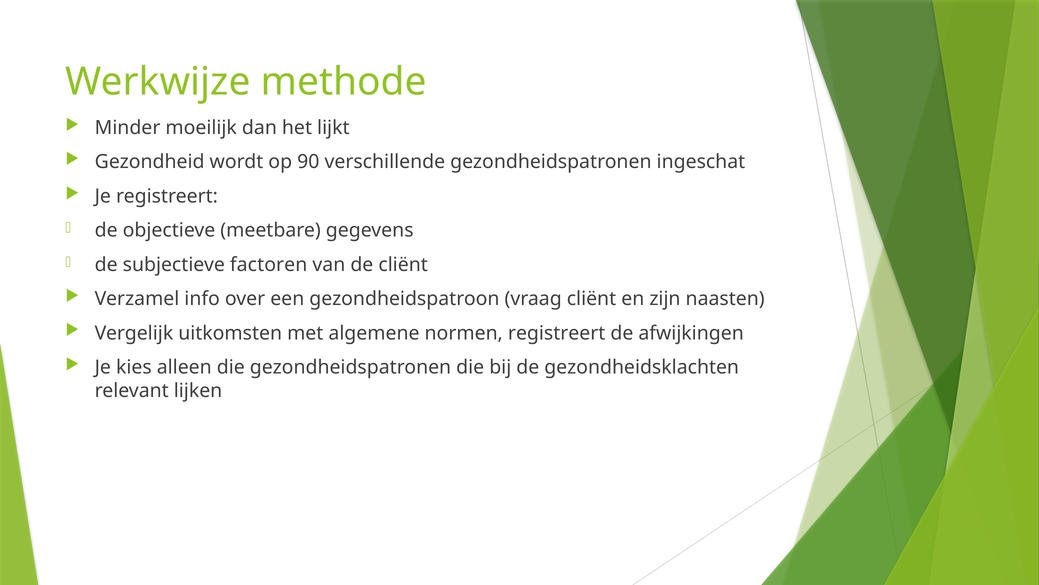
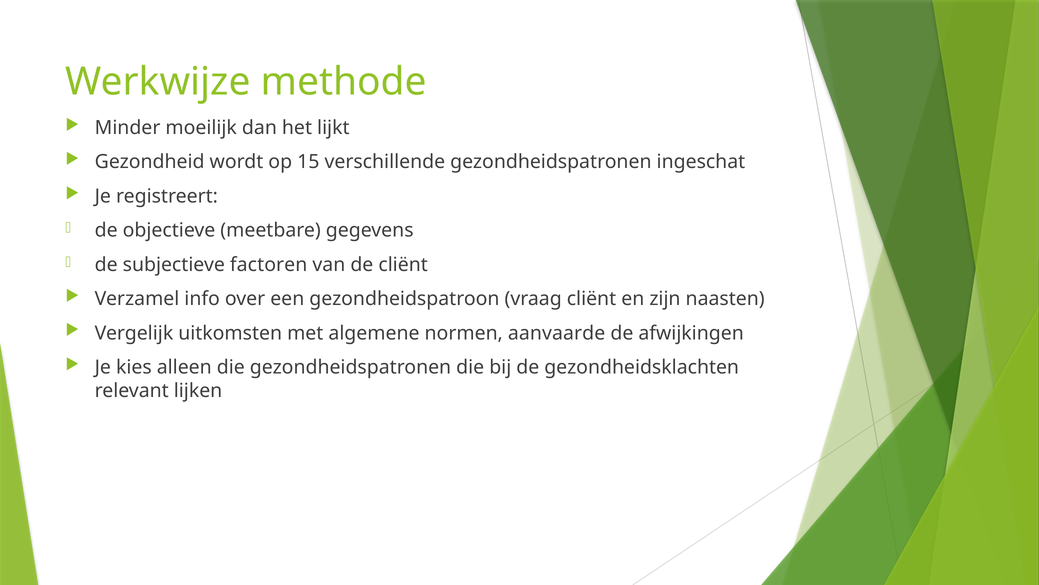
90: 90 -> 15 (308, 162)
normen registreert: registreert -> aanvaarde (557, 333)
